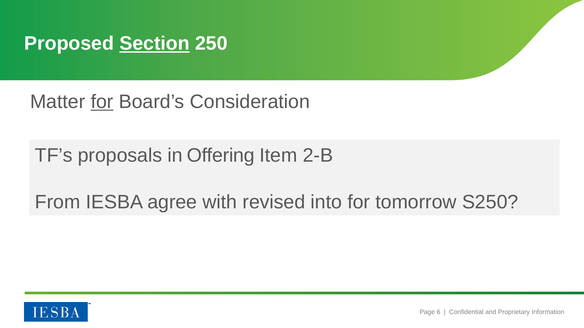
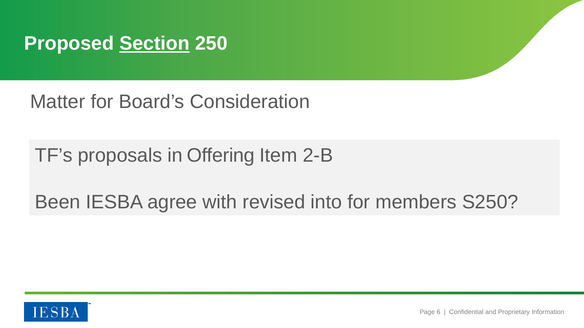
for underline: present -> none (102, 102)
From: From -> Been (58, 203)
tomorrow: tomorrow -> members (416, 203)
